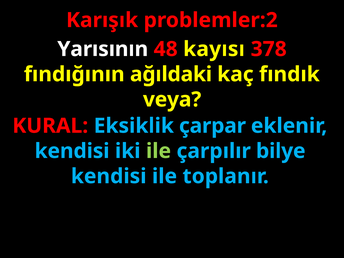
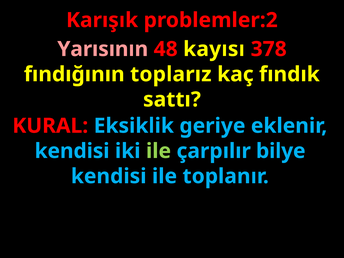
Yarısının colour: white -> pink (103, 49)
ağıldaki: ağıldaki -> toplarız (171, 74)
veya: veya -> sattı (172, 100)
çarpar: çarpar -> geriye (212, 126)
